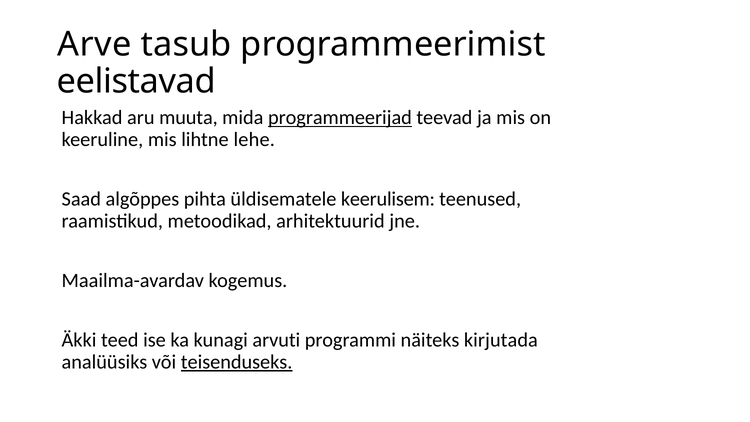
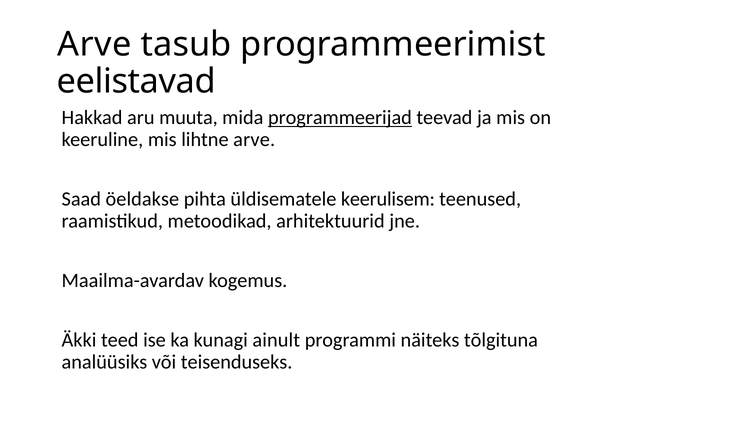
lihtne lehe: lehe -> arve (254, 140)
algõppes: algõppes -> öeldakse (142, 199)
arvuti: arvuti -> ainult (276, 340)
kirjutada: kirjutada -> tõlgituna (501, 340)
teisenduseks underline: present -> none (237, 362)
